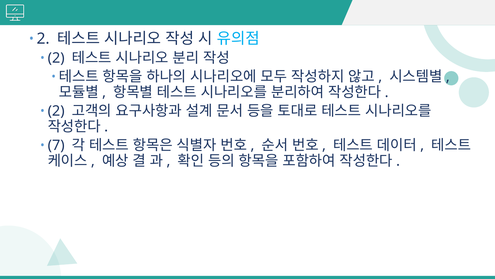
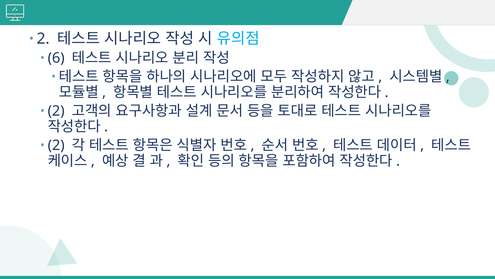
2: 2 -> 6 (56, 58)
7: 7 -> 2 (56, 145)
